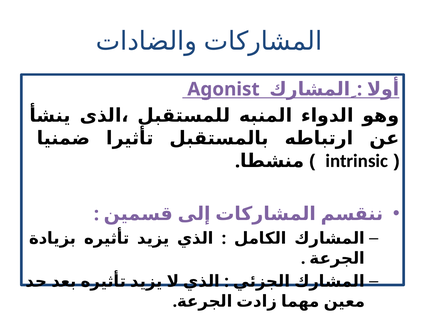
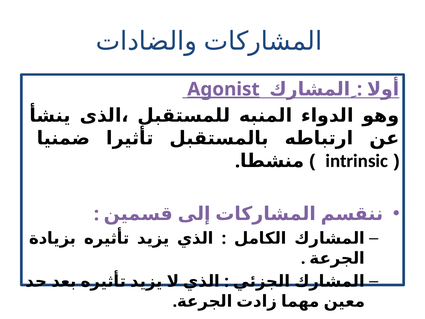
Agonist underline: none -> present (223, 89)
